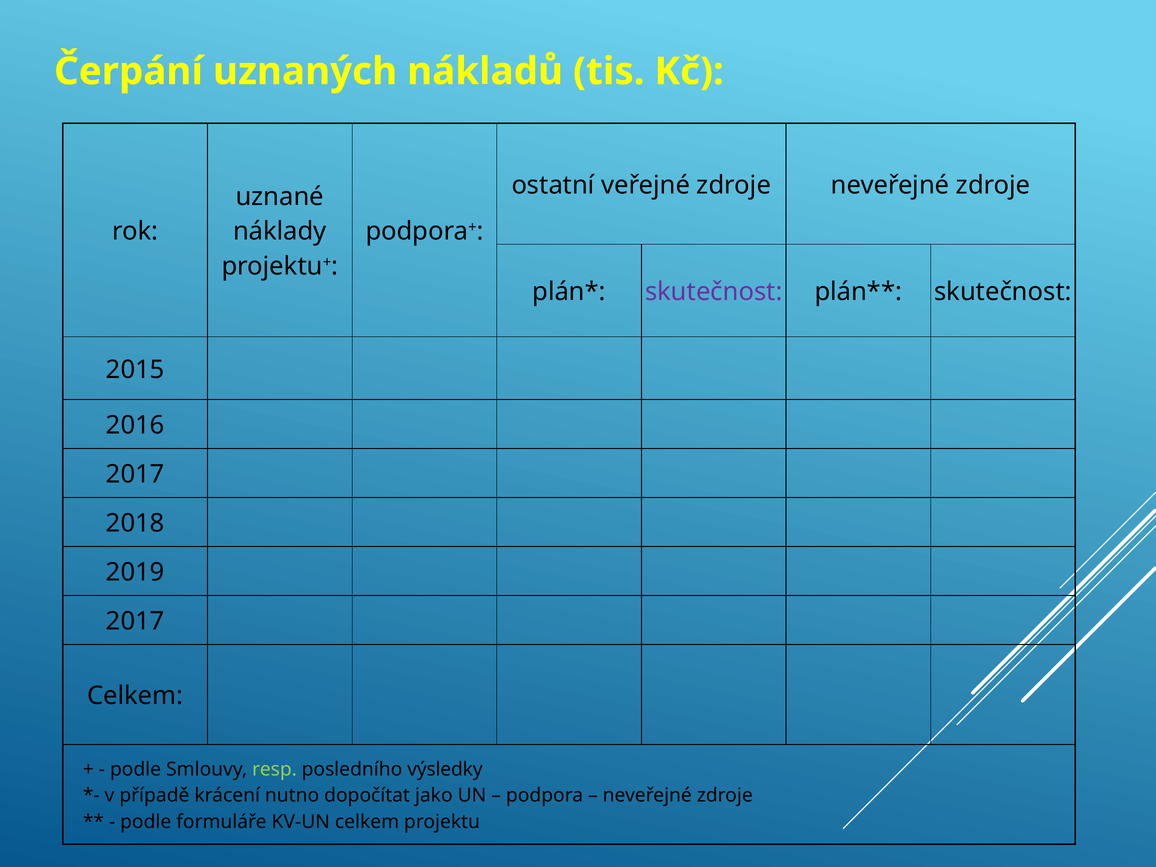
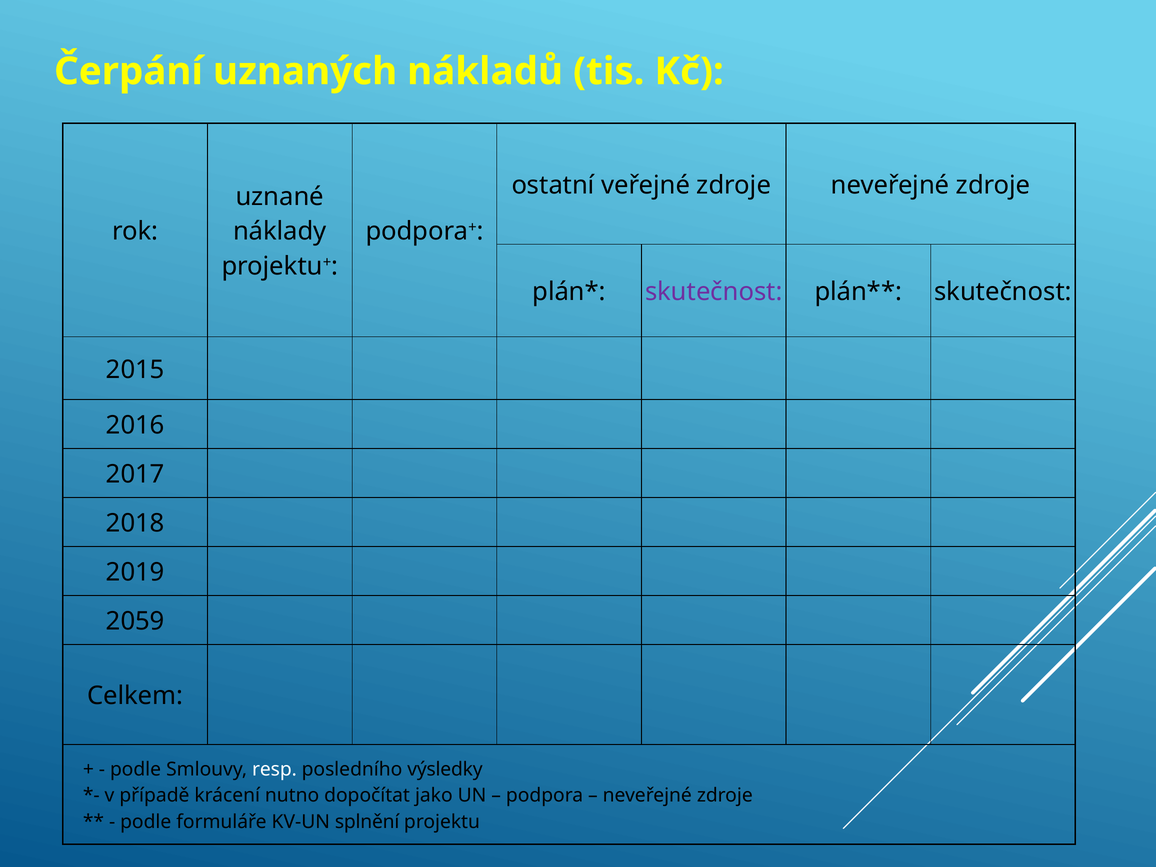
2017: 2017 -> 2059 (135, 622)
resp colour: light green -> white (274, 769)
KV-UN celkem: celkem -> splnění (367, 822)
